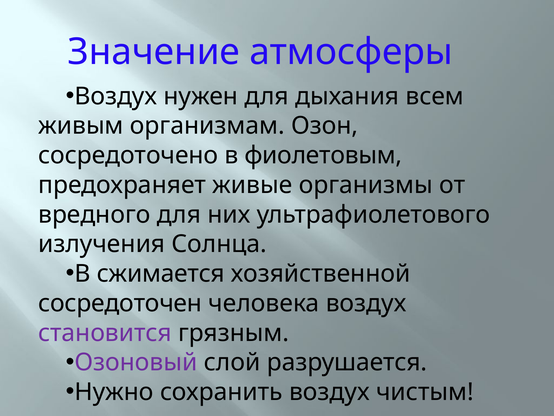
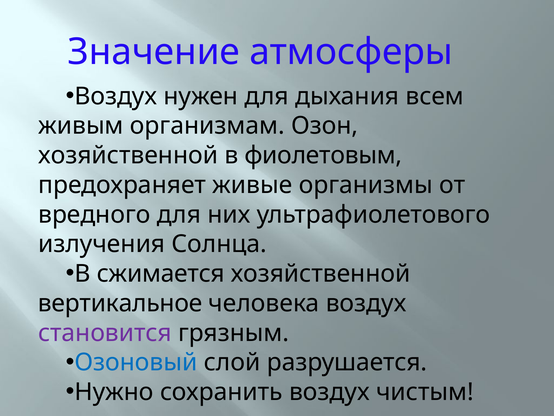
сосредоточено: сосредоточено -> хозяйственной (128, 155)
сосредоточен: сосредоточен -> вертикальное (120, 303)
Озоновый colour: purple -> blue (136, 362)
